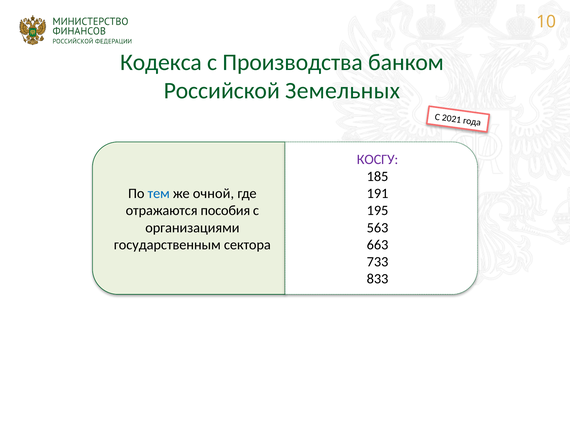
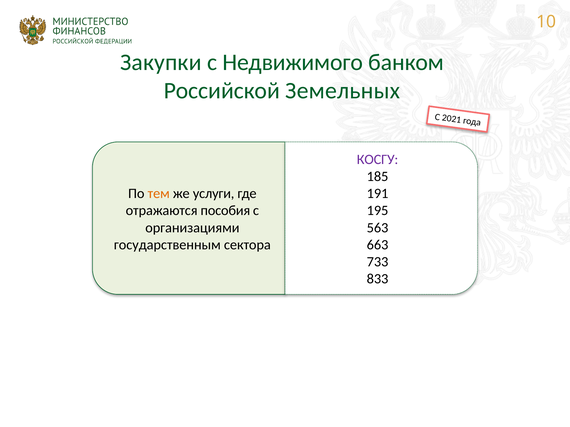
Кодекса: Кодекса -> Закупки (161, 62)
Производства: Производства -> Недвижимого (293, 62)
тем colour: blue -> orange (159, 194)
очной: очной -> услуги (214, 194)
